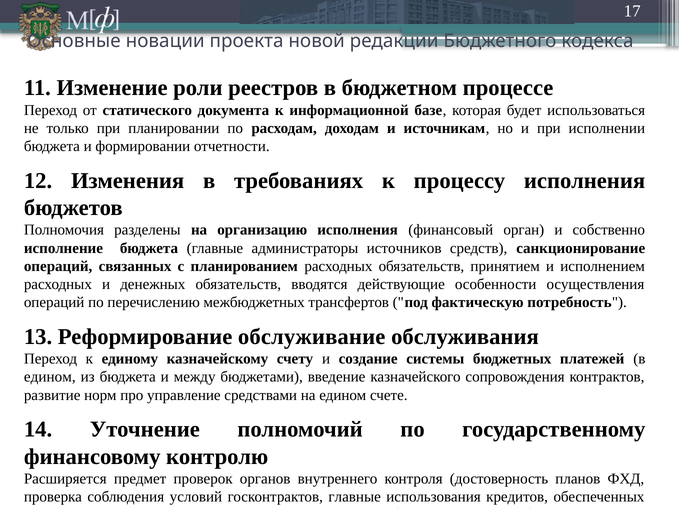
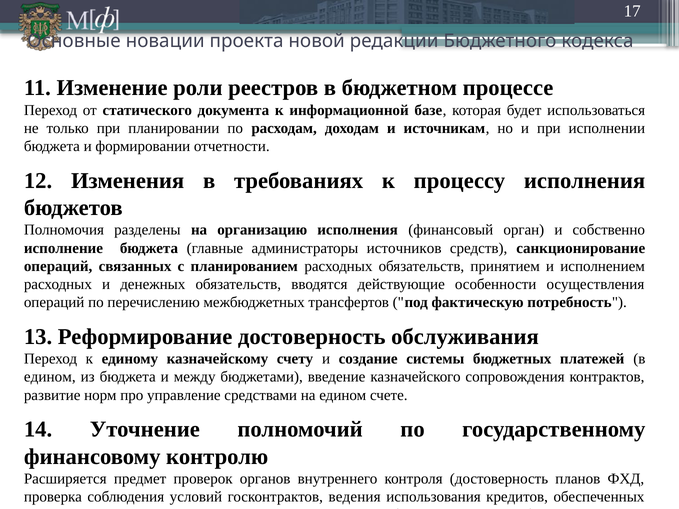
Реформирование обслуживание: обслуживание -> достоверность (312, 337)
госконтрактов главные: главные -> ведения (355, 497)
